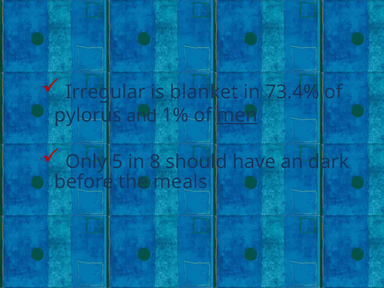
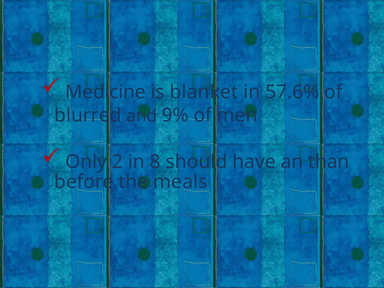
Irregular: Irregular -> Medicine (105, 92)
73.4%: 73.4% -> 57.6% (292, 92)
pylorus: pylorus -> blurred (88, 115)
1%: 1% -> 9% (175, 115)
men underline: present -> none (237, 115)
5: 5 -> 2 (117, 162)
dark: dark -> than (329, 162)
